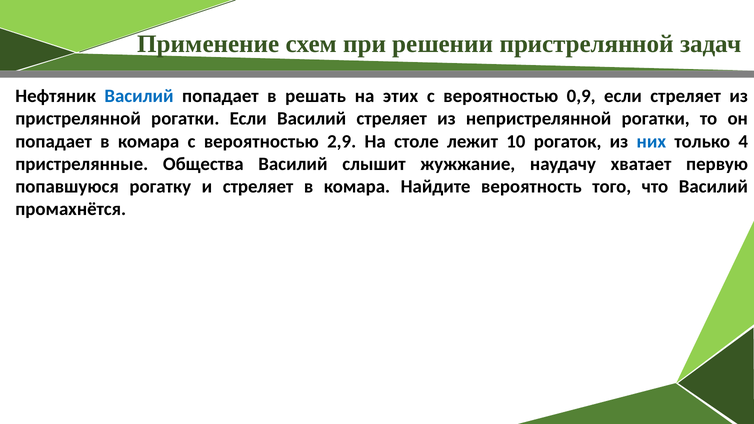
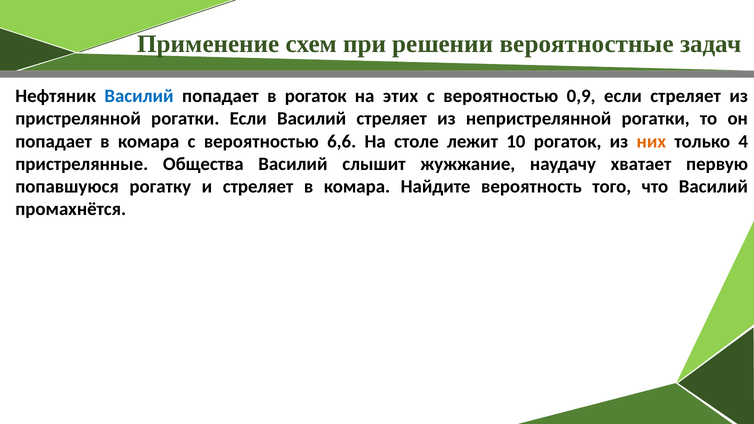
решении пристрелянной: пристрелянной -> вероятностные (587, 44)
в решать: решать -> рогаток (316, 96)
2,9: 2,9 -> 6,6 (342, 141)
них colour: blue -> orange (651, 141)
